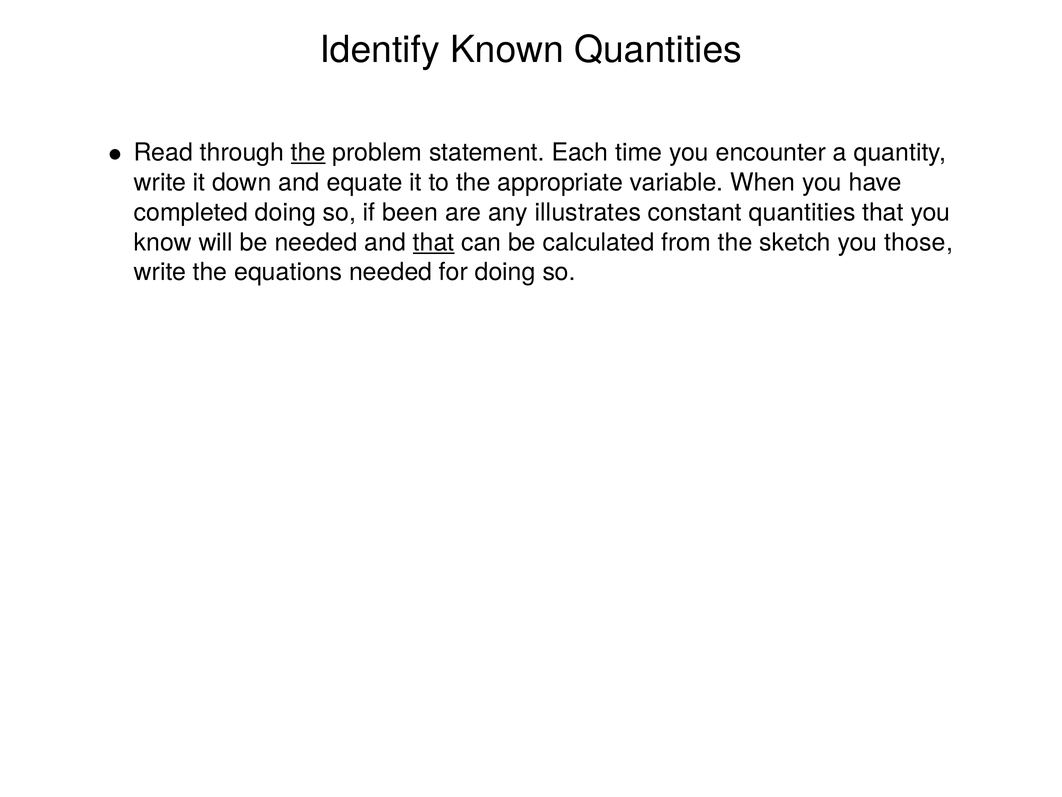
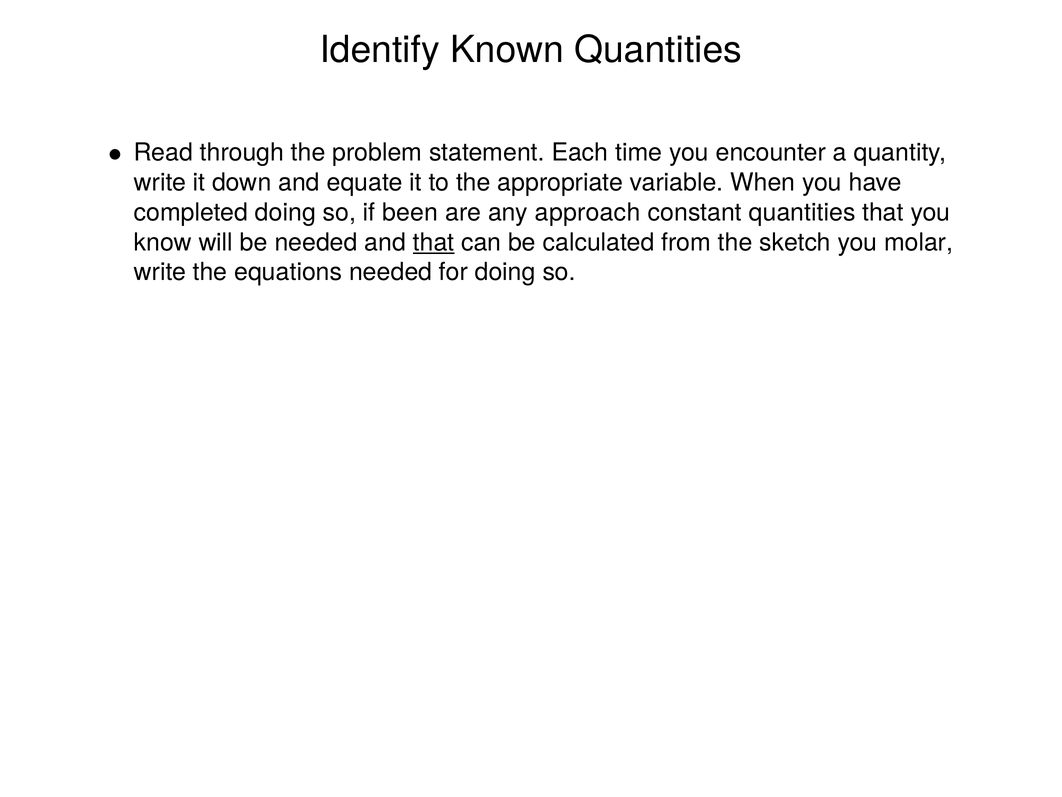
the underline: present -> none (308, 153)
illustrates: illustrates -> approach (588, 212)
those: those -> molar (919, 242)
